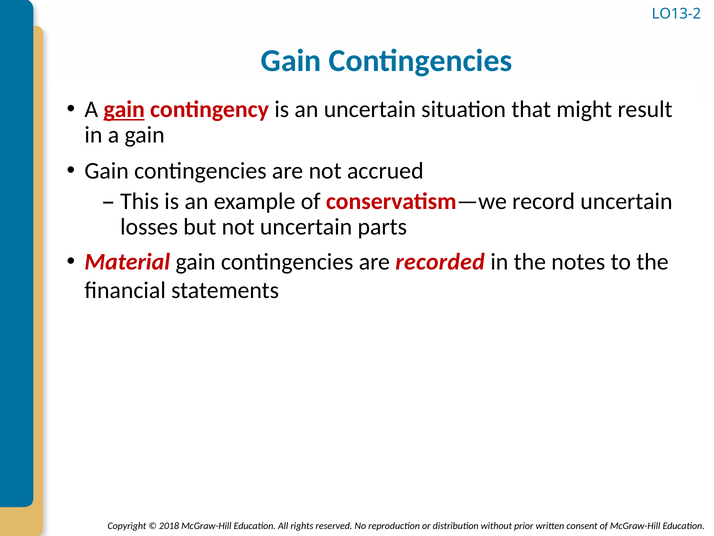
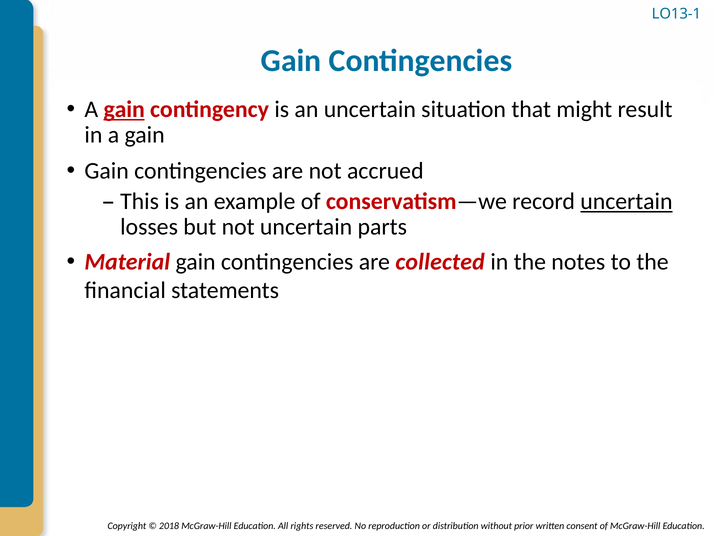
LO13-2: LO13-2 -> LO13-1 (676, 14)
uncertain underline: none -> present (626, 201)
recorded: recorded -> collected (440, 262)
